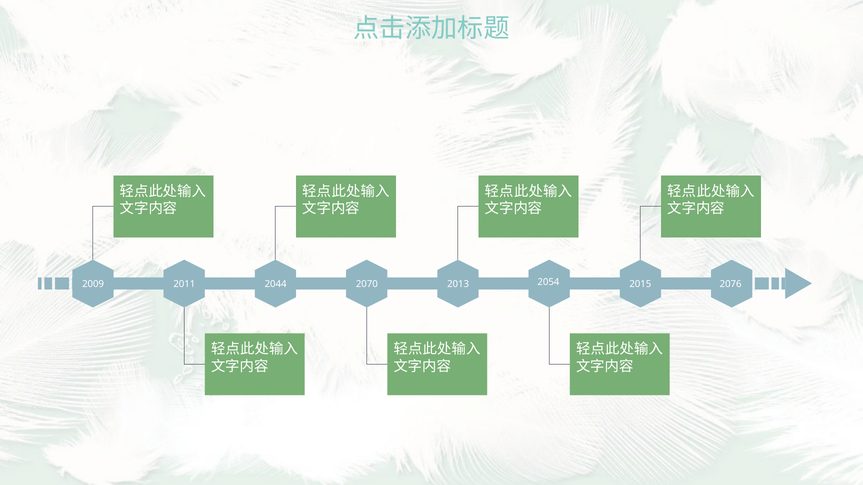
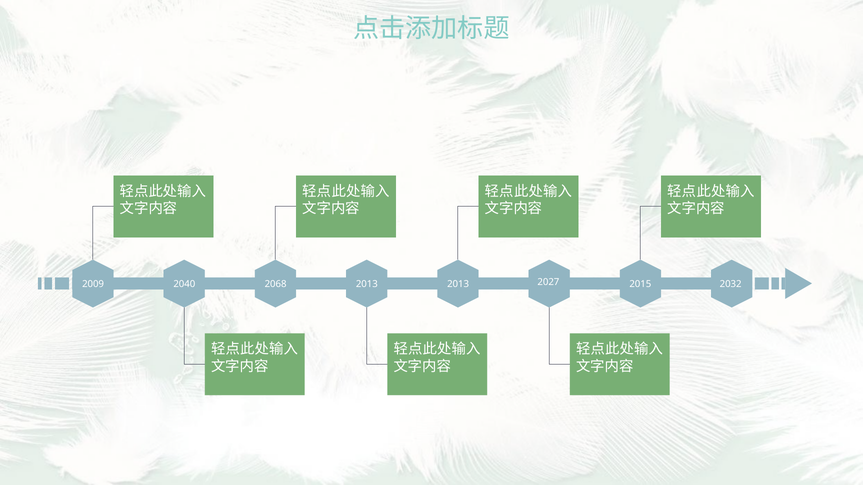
2054: 2054 -> 2027 (548, 282)
2011: 2011 -> 2040 (184, 284)
2044: 2044 -> 2068 (276, 284)
2070: 2070 -> 2013 (367, 284)
2076: 2076 -> 2032 (731, 284)
